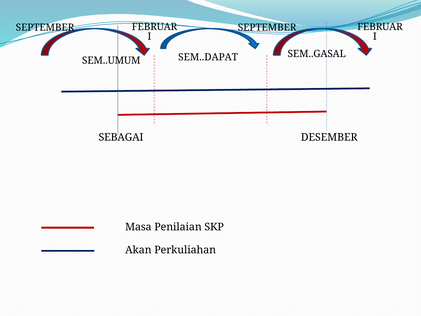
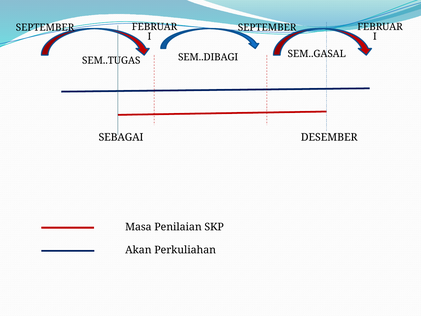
SEM..DAPAT: SEM..DAPAT -> SEM..DIBAGI (208, 57)
SEM..UMUM: SEM..UMUM -> SEM..TUGAS (111, 61)
